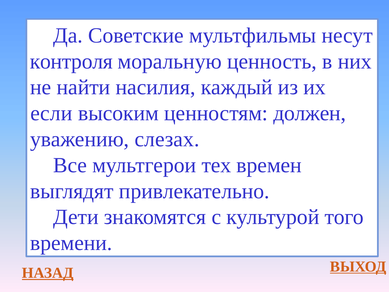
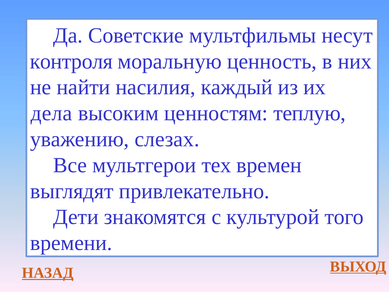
если: если -> дела (51, 113)
должен: должен -> теплую (310, 113)
